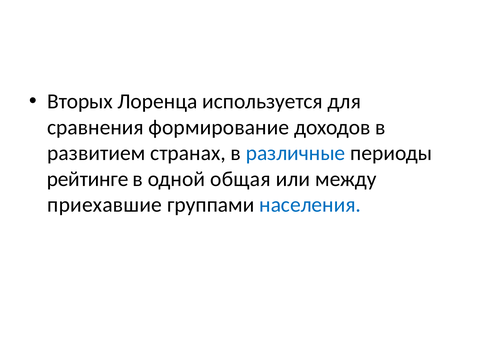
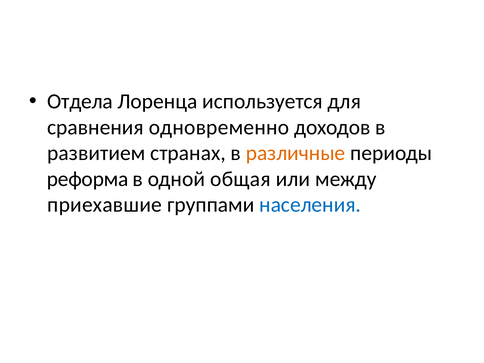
Вторых: Вторых -> Отдела (80, 102)
формирование: формирование -> одновременно (219, 127)
различные colour: blue -> orange (296, 153)
рейтинге: рейтинге -> реформа (88, 179)
